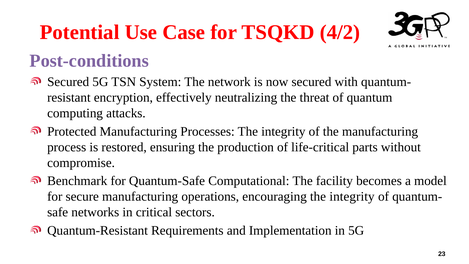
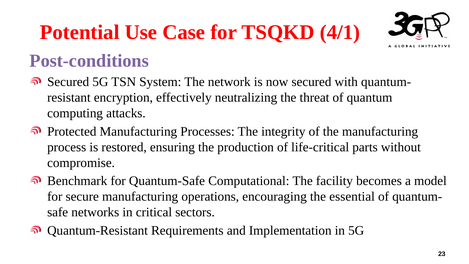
4/2: 4/2 -> 4/1 (340, 32)
encouraging the integrity: integrity -> essential (352, 197)
